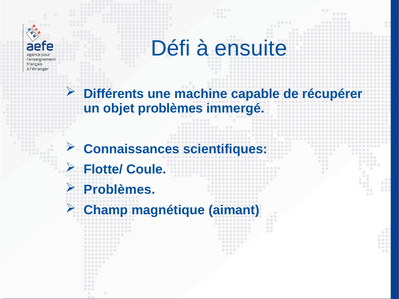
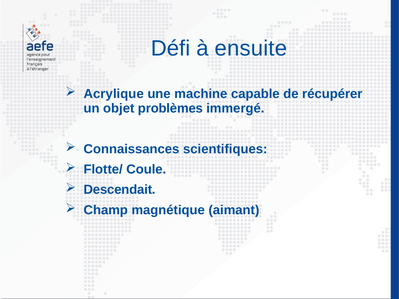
Différents: Différents -> Acrylique (114, 94)
Problèmes: Problèmes -> Descendait (120, 190)
